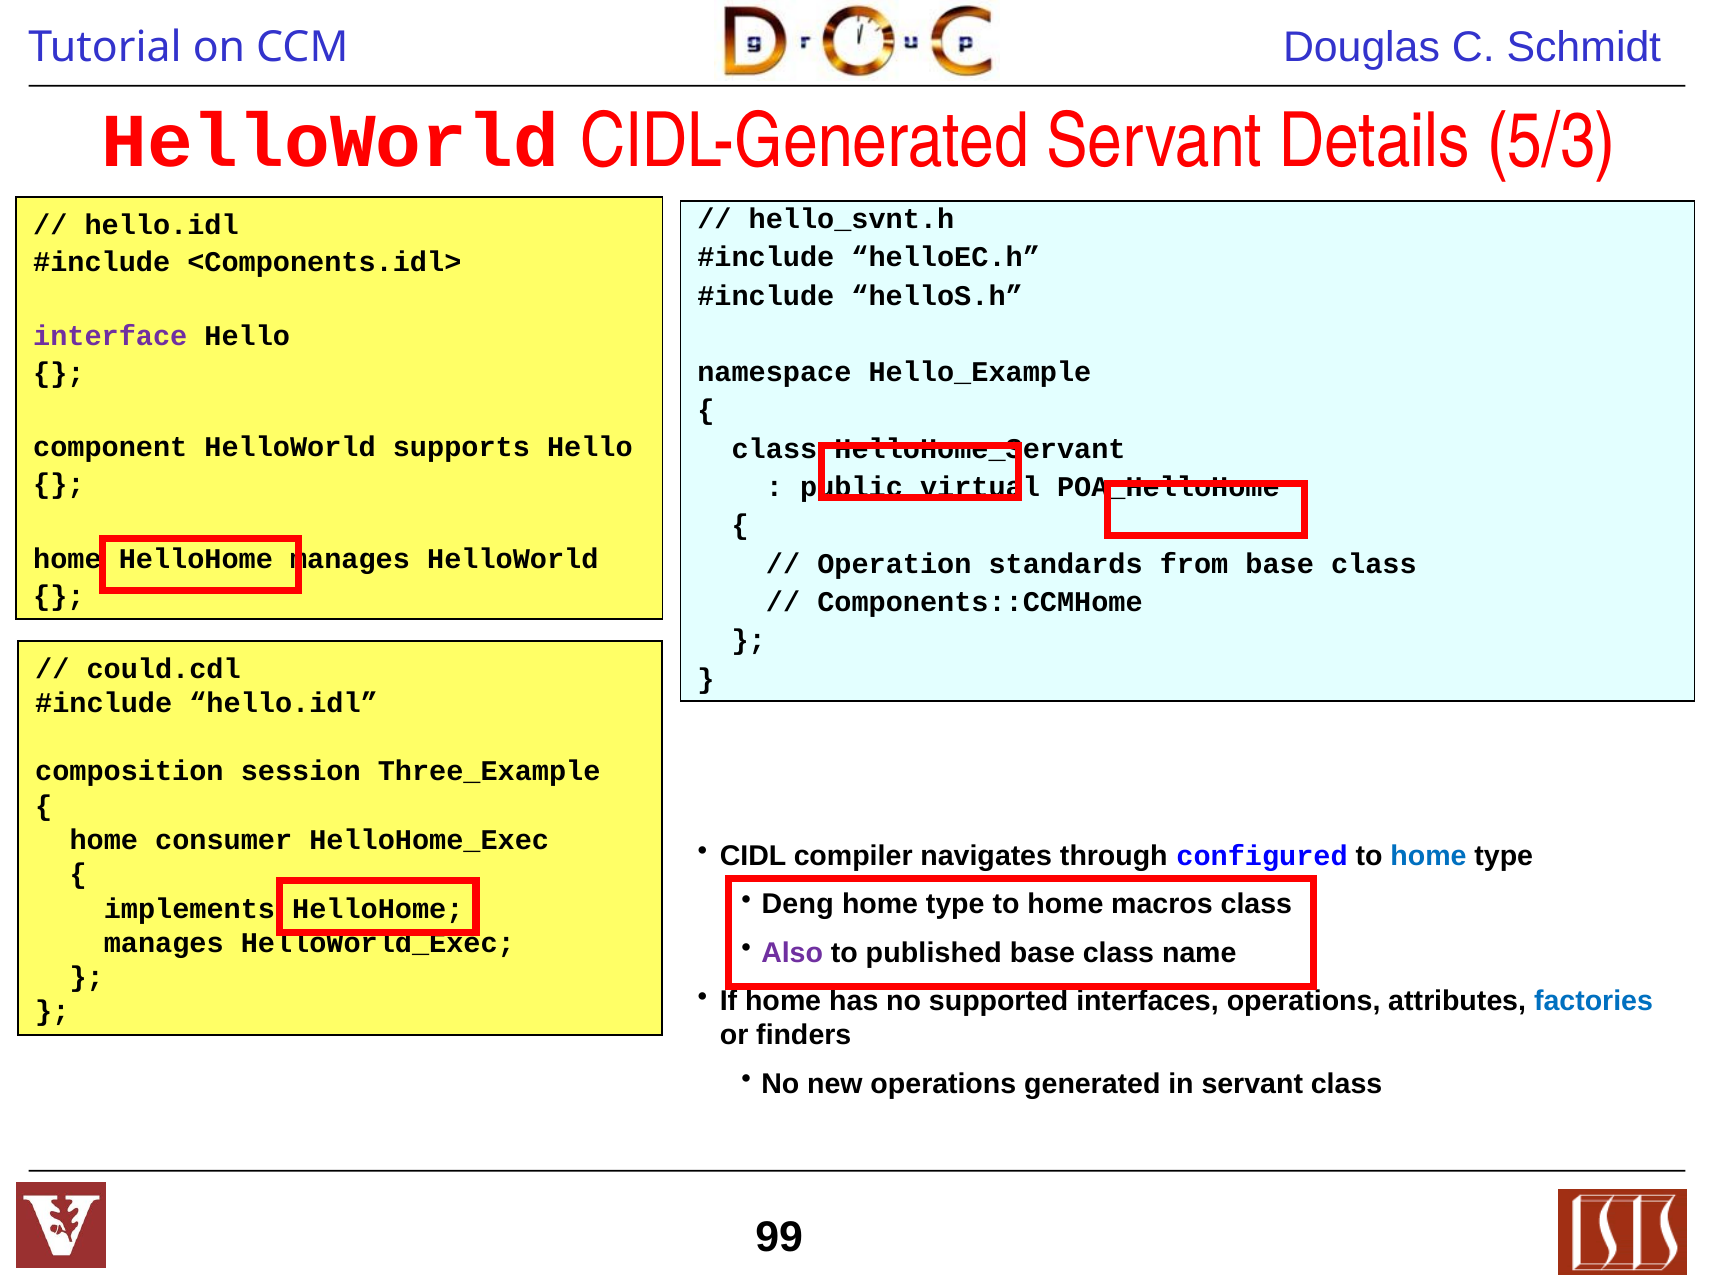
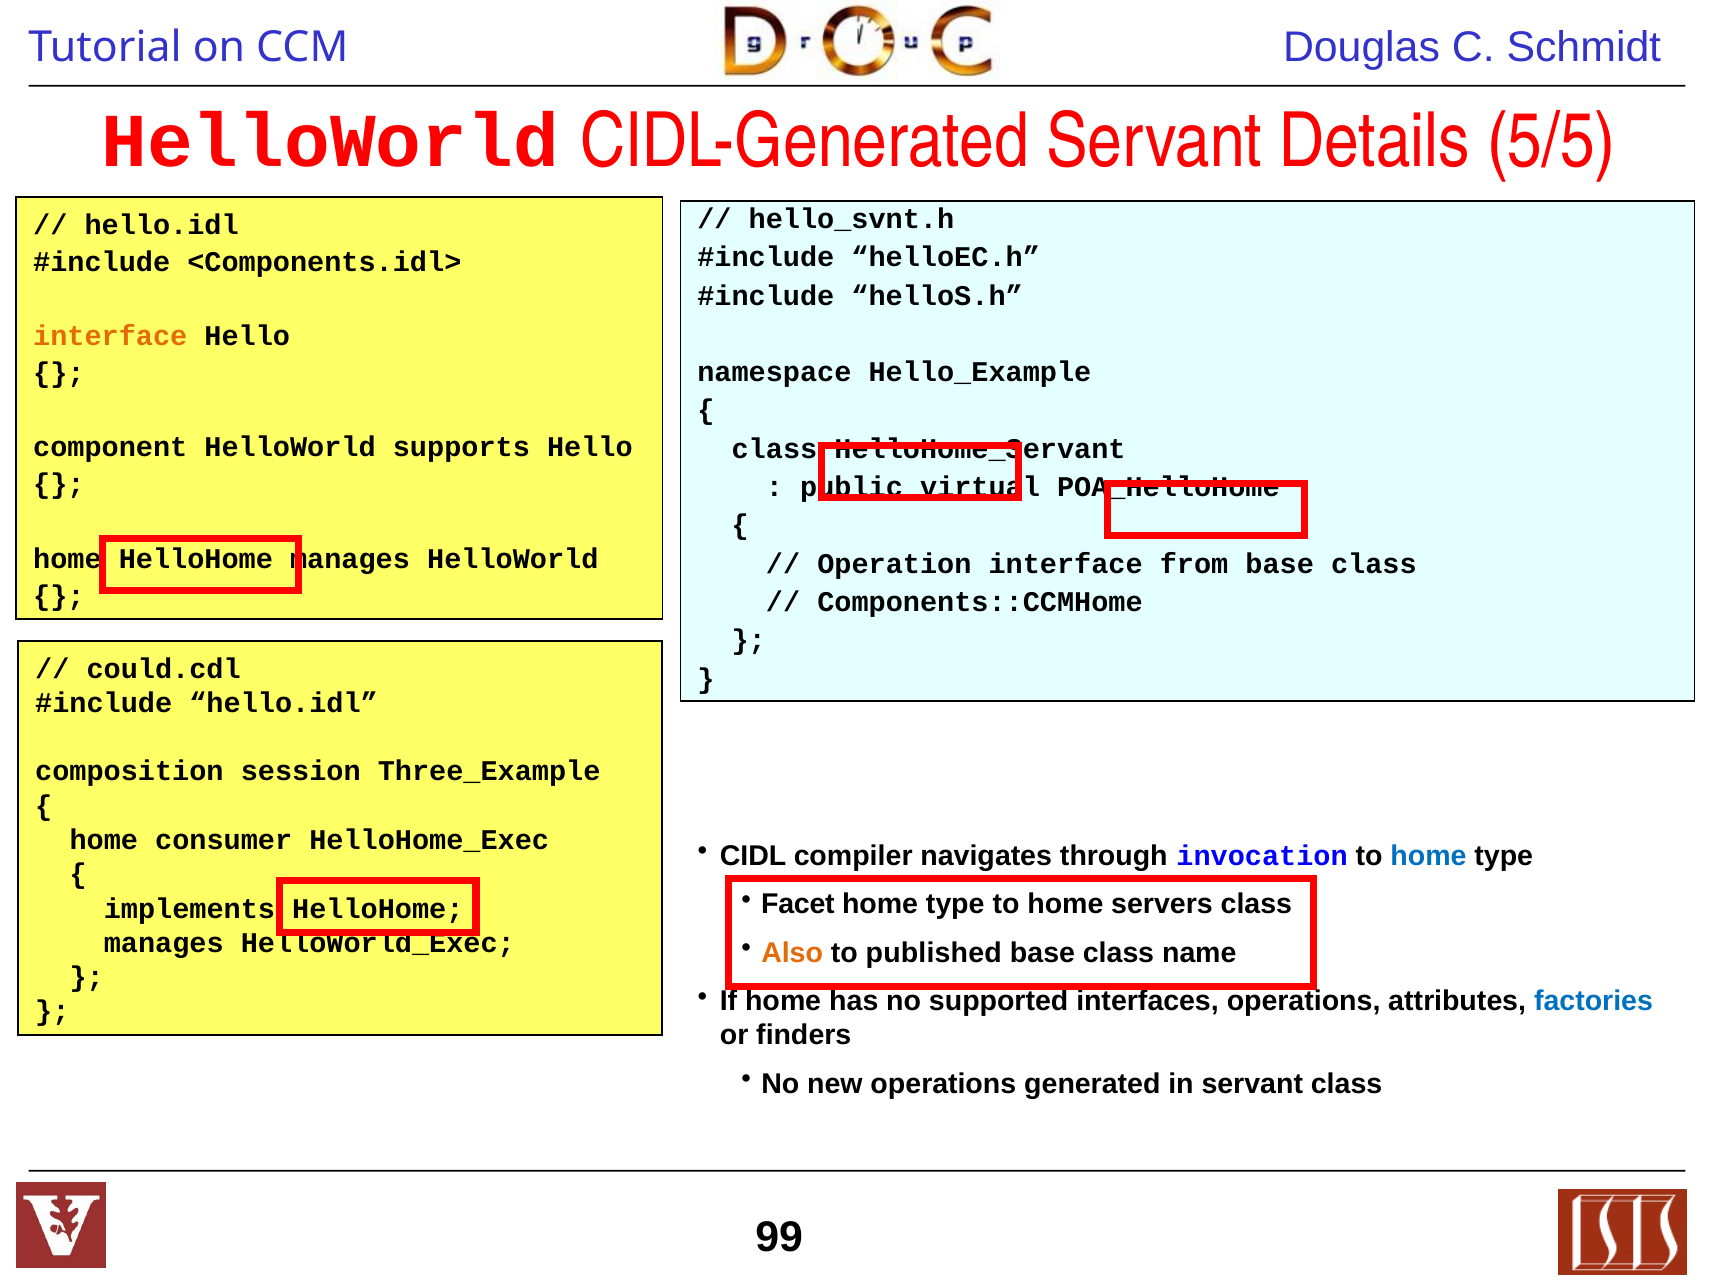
5/3: 5/3 -> 5/5 (1551, 141)
interface colour: purple -> orange (110, 336)
Operation standards: standards -> interface (1066, 564)
configured: configured -> invocation (1262, 856)
Deng: Deng -> Facet (798, 905)
macros: macros -> servers (1162, 905)
Also colour: purple -> orange (792, 953)
